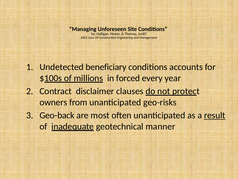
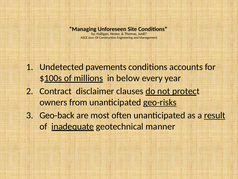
beneficiary: beneficiary -> pavements (106, 67)
forced: forced -> below (128, 78)
geo-risks underline: none -> present (160, 102)
